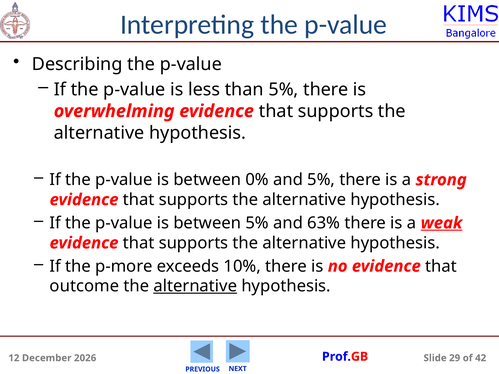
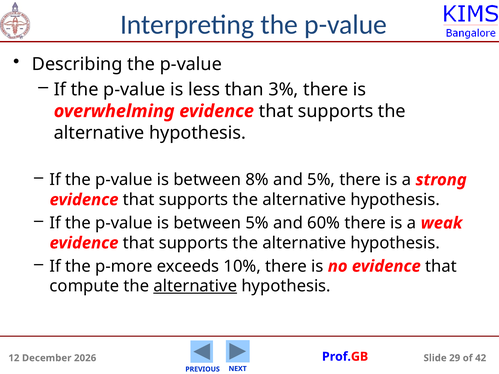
than 5%: 5% -> 3% (283, 90)
0%: 0% -> 8% (257, 180)
63%: 63% -> 60% (324, 223)
weak underline: present -> none (442, 223)
outcome: outcome -> compute (84, 286)
